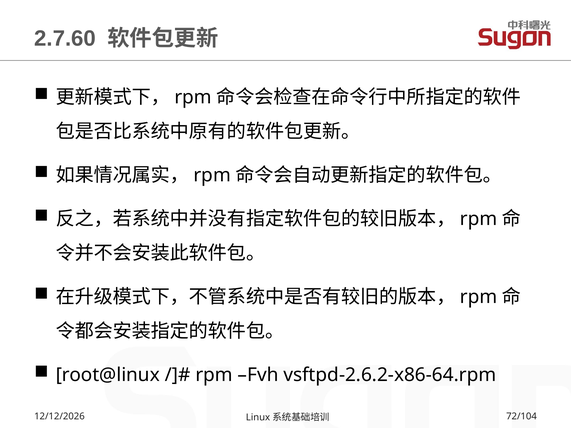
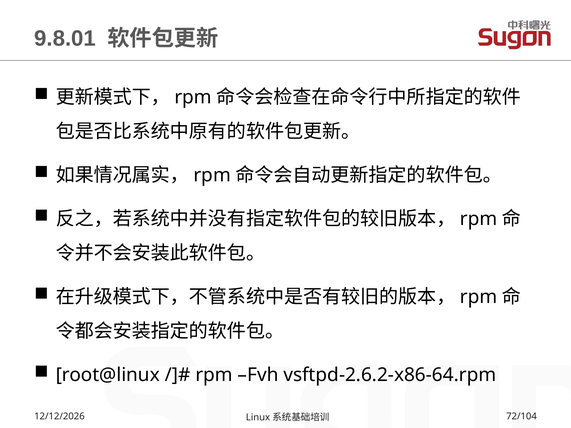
2.7.60: 2.7.60 -> 9.8.01 (65, 38)
